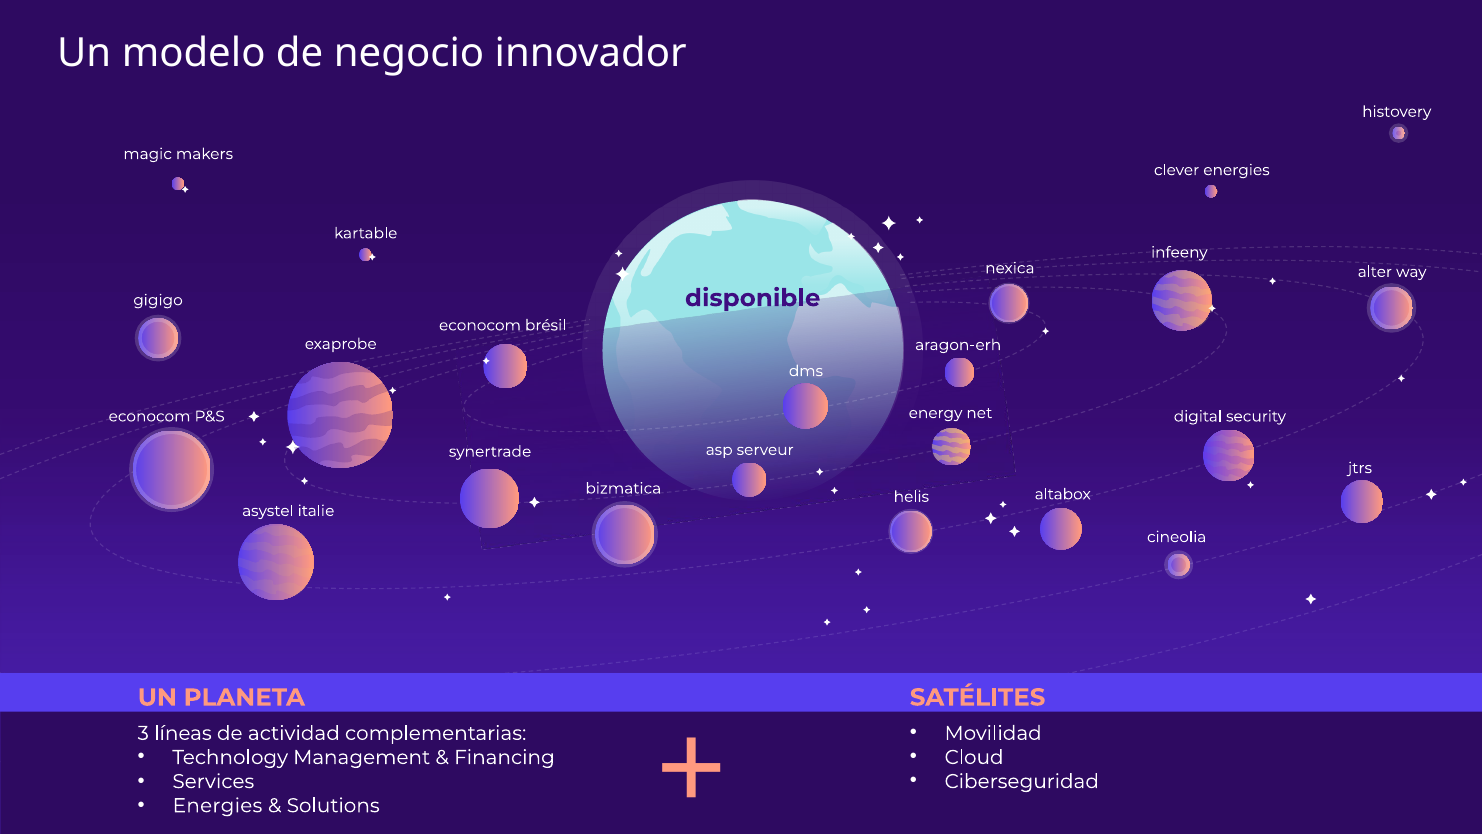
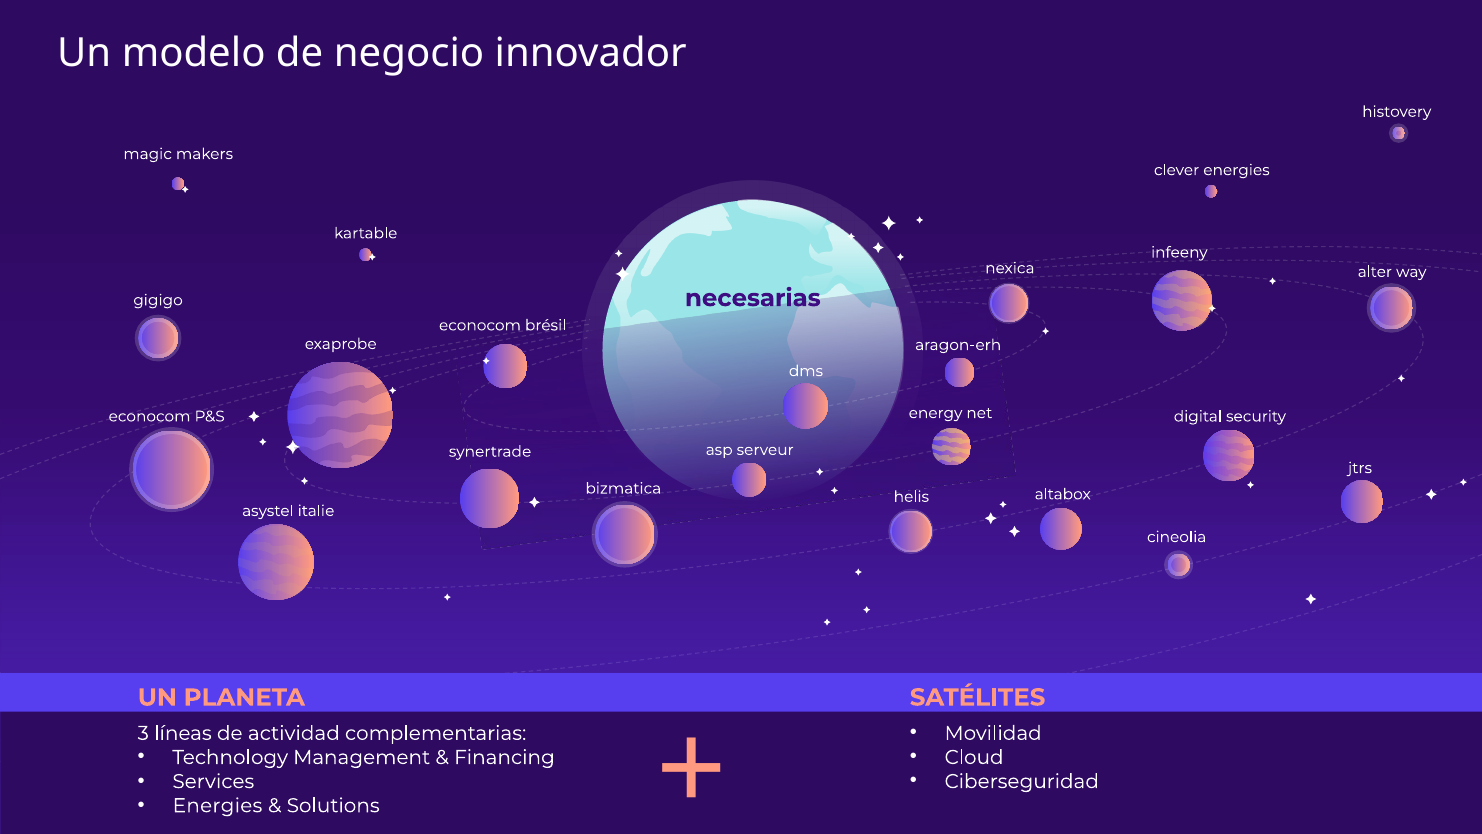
disponible: disponible -> necesarias (753, 298)
